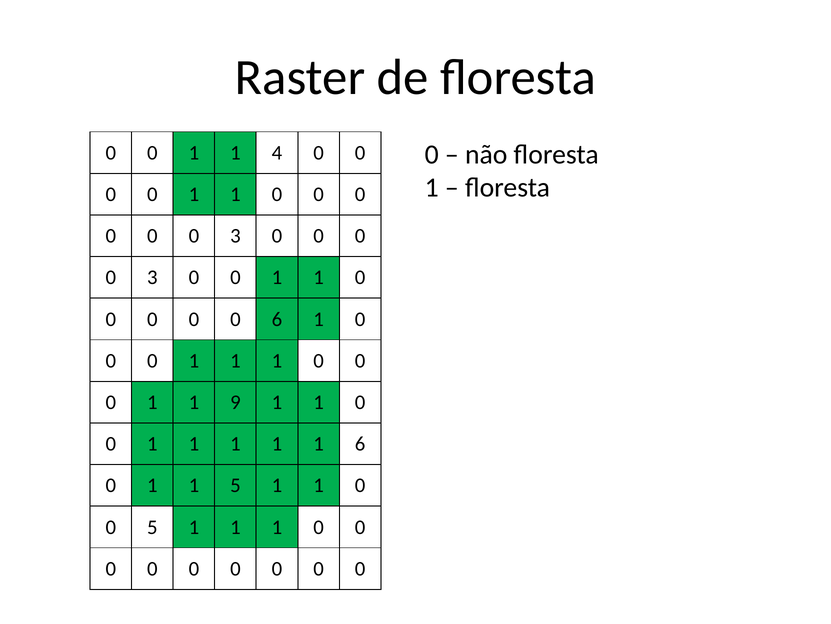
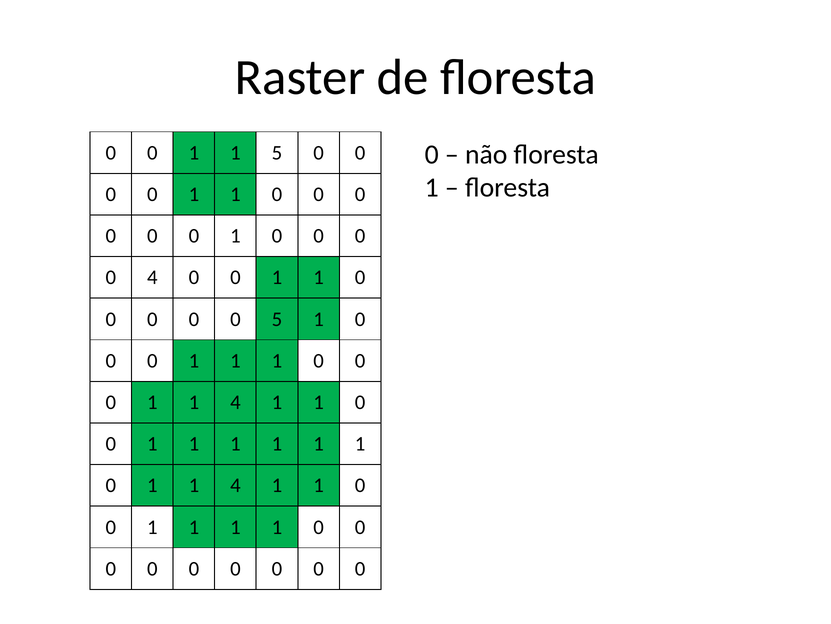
1 4: 4 -> 5 (277, 153)
3: 3 -> 1 (235, 236)
3: 3 -> 4 (152, 277)
0 6: 6 -> 5 (277, 319)
9: 9 -> 4 (235, 402)
6: 6 -> 1 (360, 443)
5: 5 -> 4 (235, 485)
5: 5 -> 1 (152, 527)
